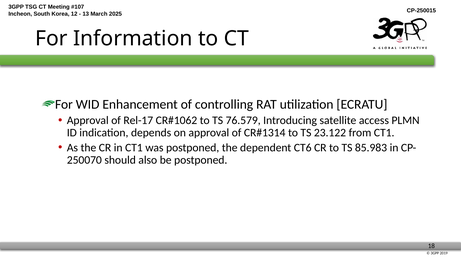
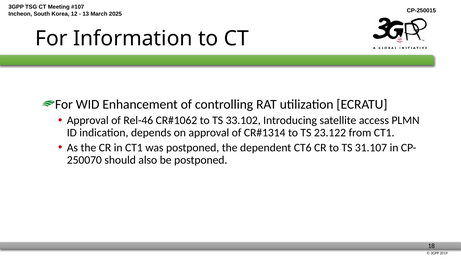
Rel-17: Rel-17 -> Rel-46 (138, 121)
76.579: 76.579 -> 33.102 (243, 121)
85.983: 85.983 -> 31.107 (371, 148)
